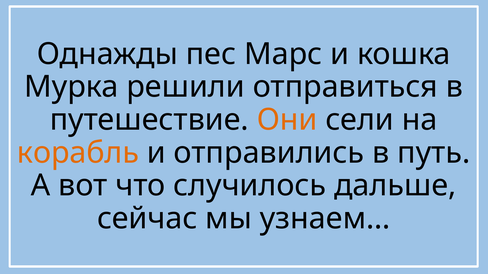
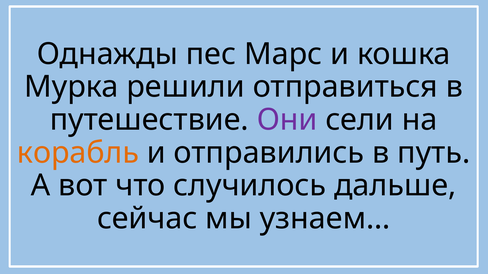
Они colour: orange -> purple (287, 120)
